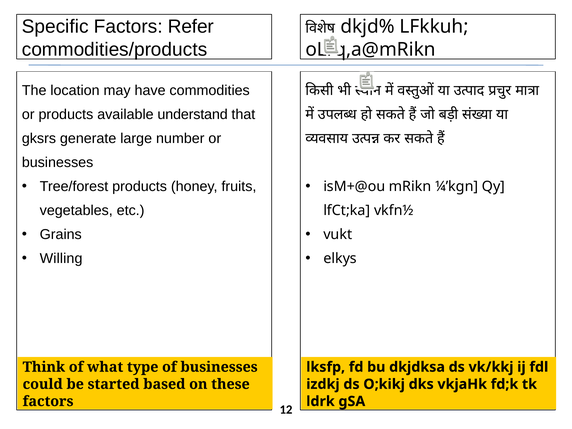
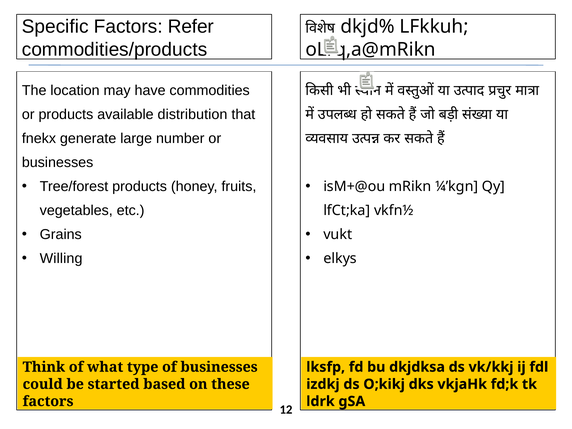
understand: understand -> distribution (192, 115)
gksrs: gksrs -> fnekx (39, 139)
